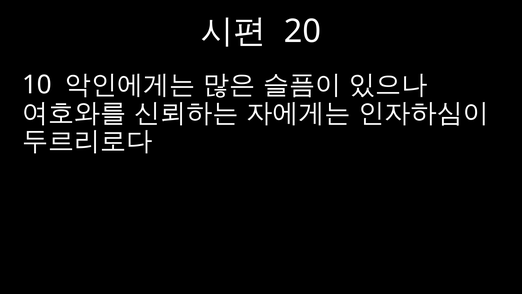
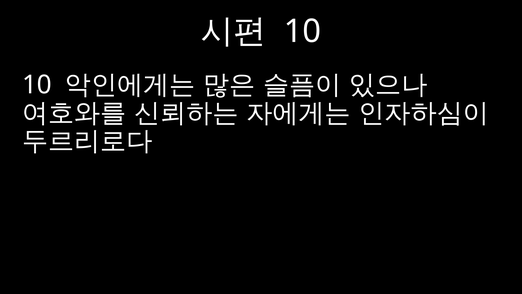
20: 20 -> 10 (302, 31)
